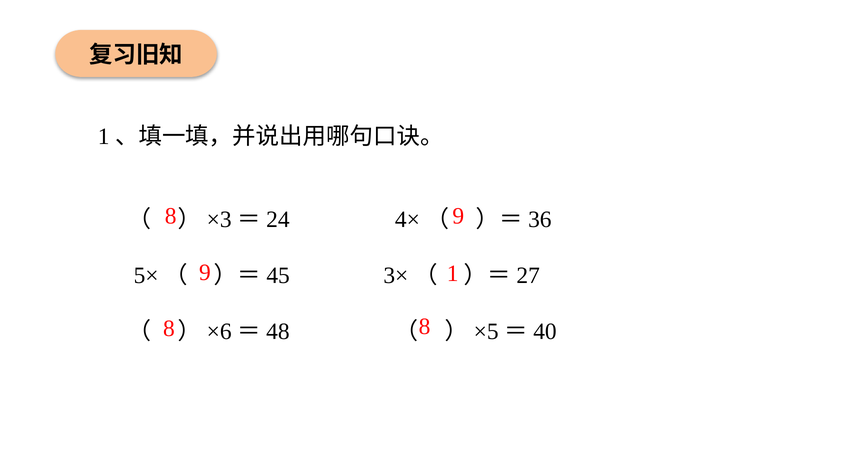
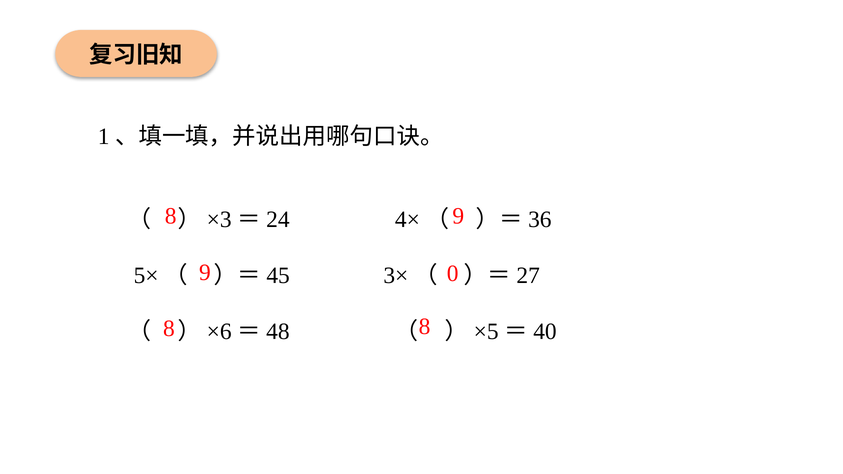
1: 1 -> 0 (453, 274)
